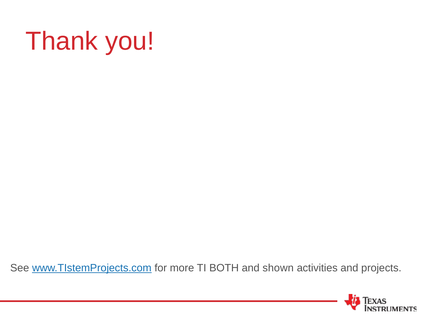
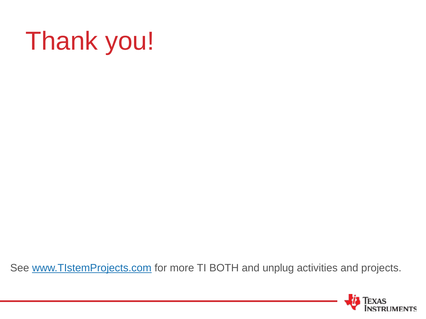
shown: shown -> unplug (278, 268)
